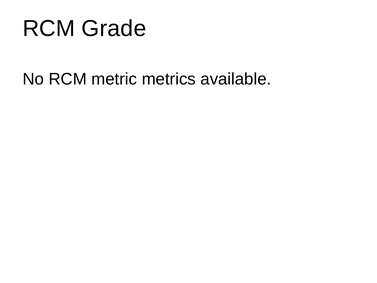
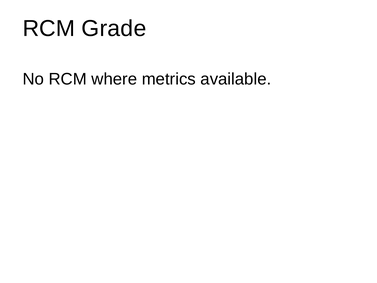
metric: metric -> where (114, 79)
